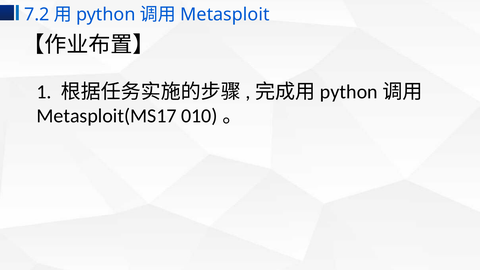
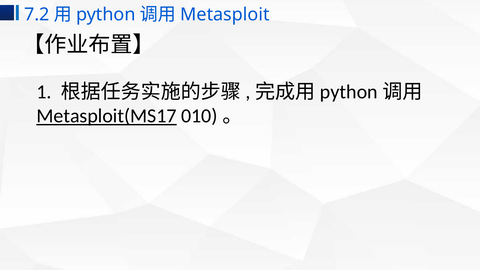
Metasploit(MS17 underline: none -> present (107, 116)
